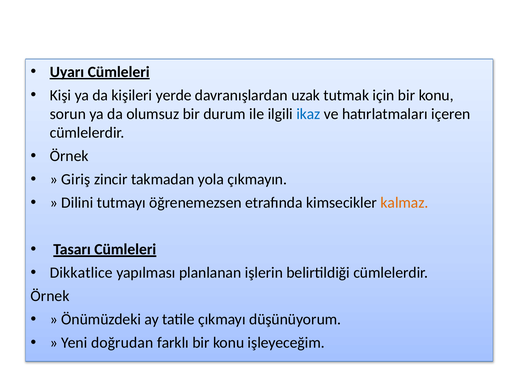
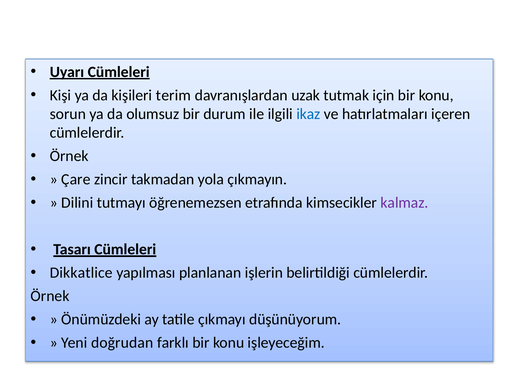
yerde: yerde -> terim (174, 95)
Giriş: Giriş -> Çare (76, 179)
kalmaz colour: orange -> purple (404, 202)
